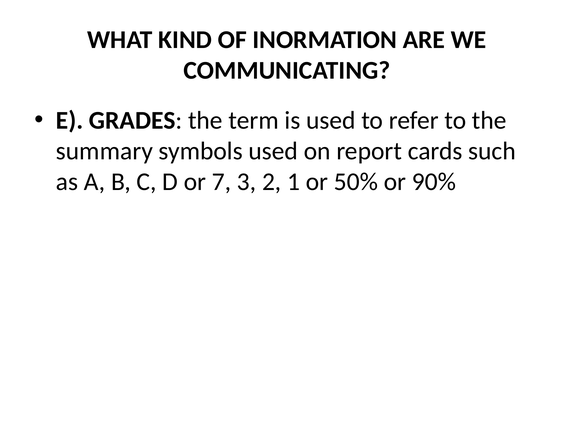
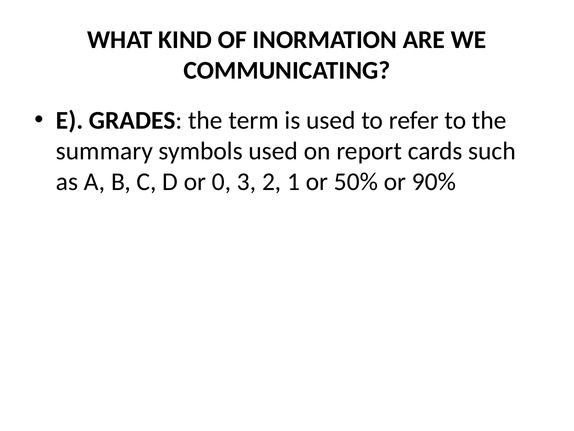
7: 7 -> 0 (222, 182)
